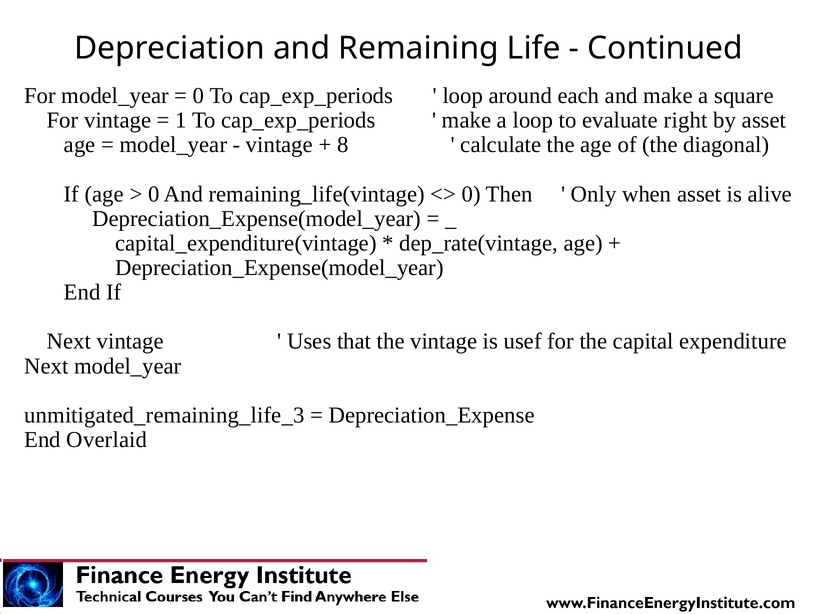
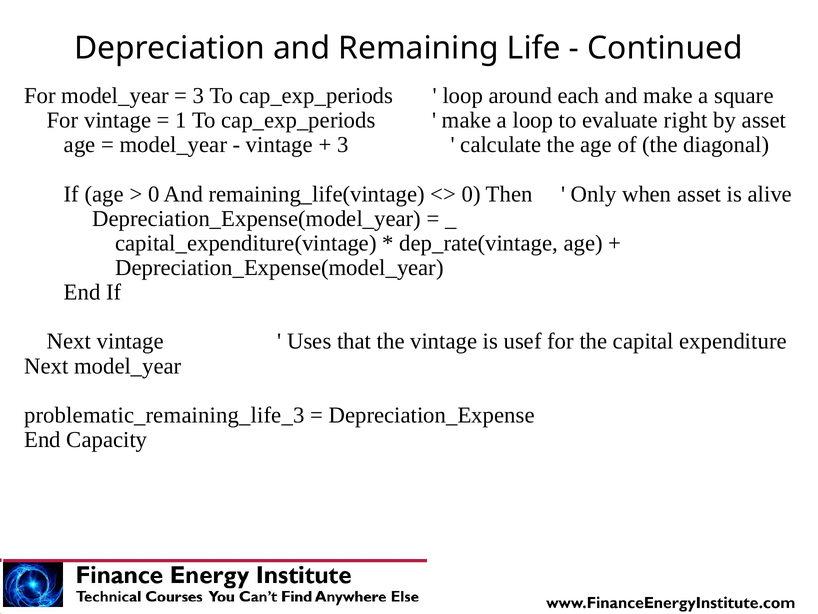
0: 0 -> 3 (199, 96)
8: 8 -> 3 (343, 145)
unmitigated_remaining_life_3: unmitigated_remaining_life_3 -> problematic_remaining_life_3 (164, 415)
Overlaid: Overlaid -> Capacity (107, 439)
